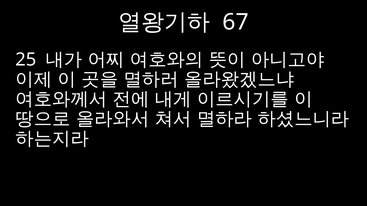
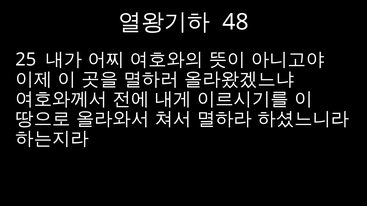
67: 67 -> 48 (236, 22)
